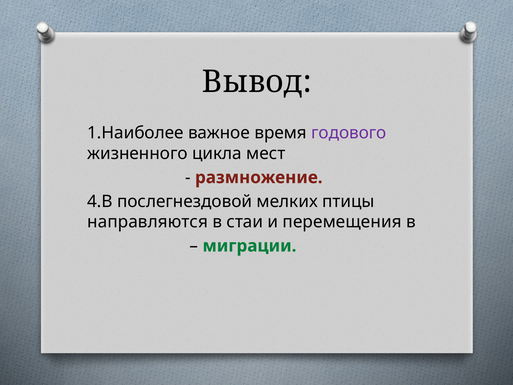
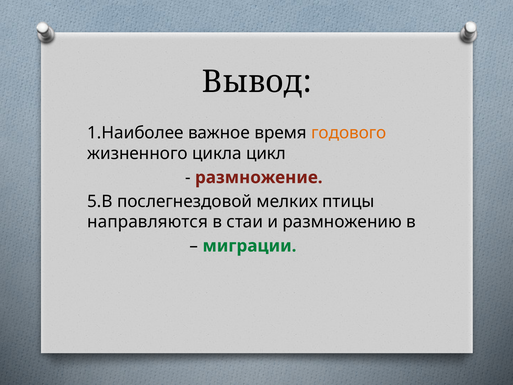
годового colour: purple -> orange (349, 133)
мест: мест -> цикл (266, 153)
4.В: 4.В -> 5.В (100, 201)
перемещения: перемещения -> размножению (342, 222)
